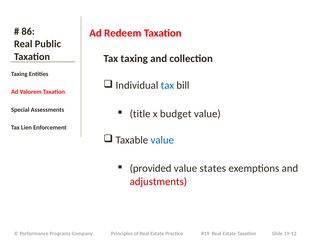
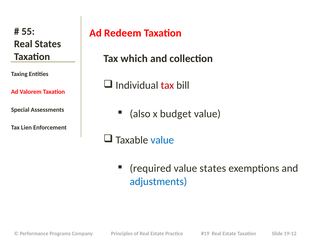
86: 86 -> 55 (28, 31)
Real Public: Public -> States (48, 44)
Tax taxing: taxing -> which (134, 59)
tax colour: blue -> red (167, 85)
title: title -> also (140, 114)
provided: provided -> required (151, 169)
adjustments colour: red -> blue (158, 182)
